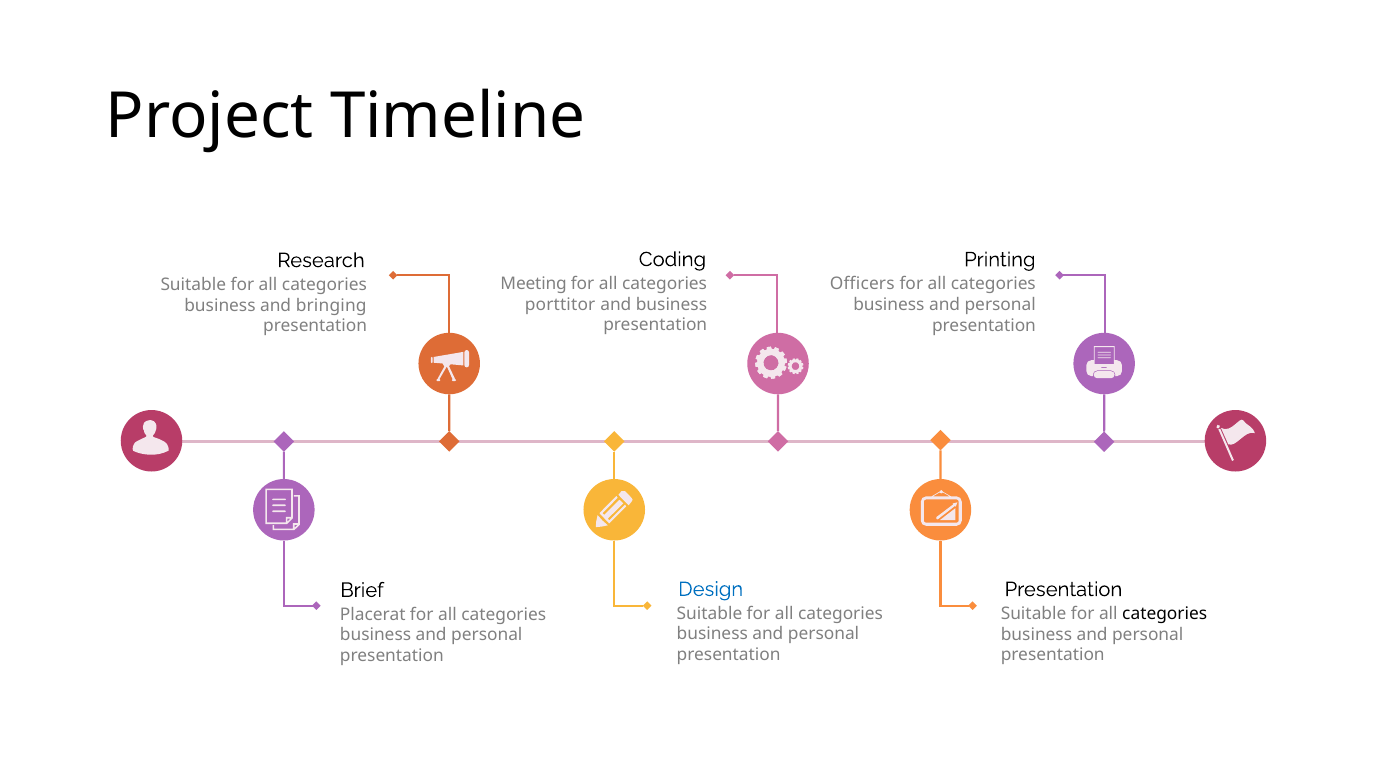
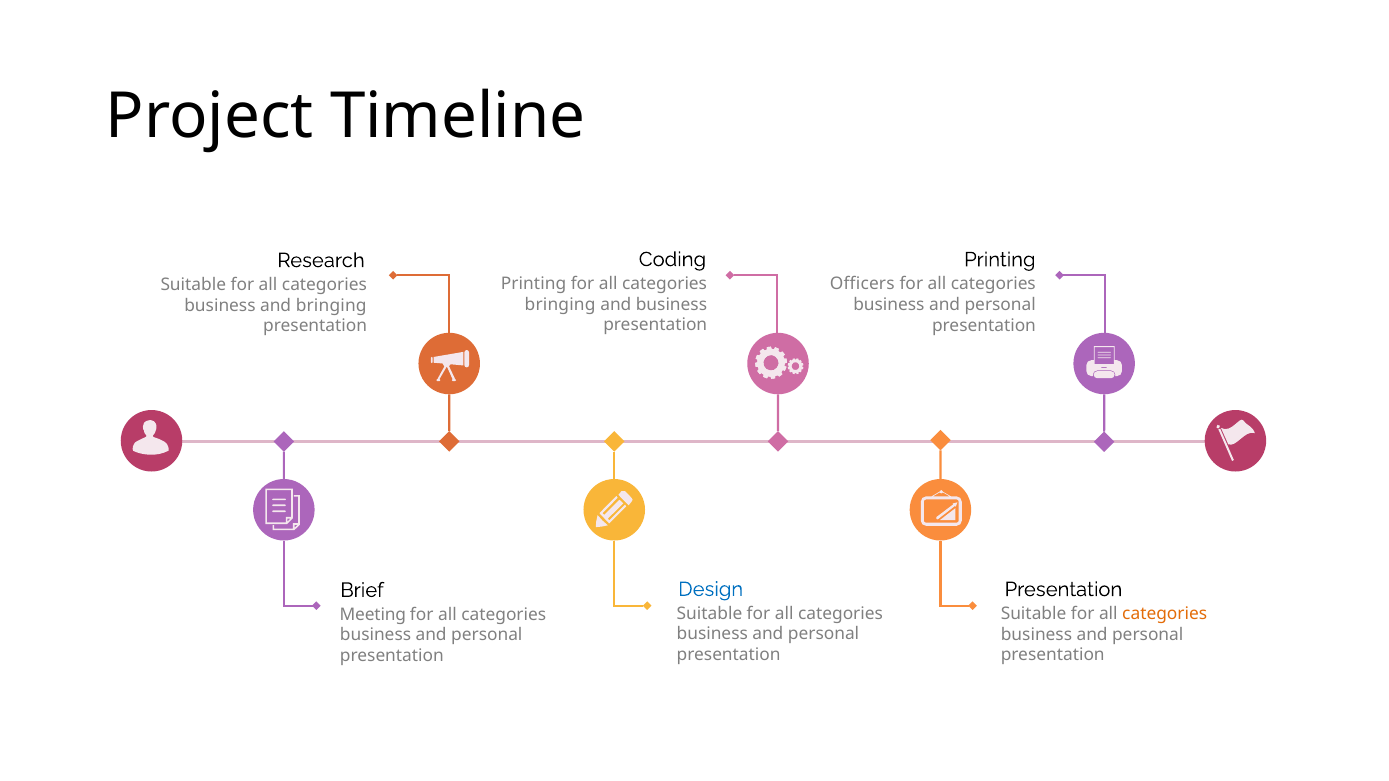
Meeting: Meeting -> Printing (534, 284)
porttitor: porttitor -> bringing (560, 305)
categories colour: black -> orange (1165, 614)
Placerat: Placerat -> Meeting (373, 615)
